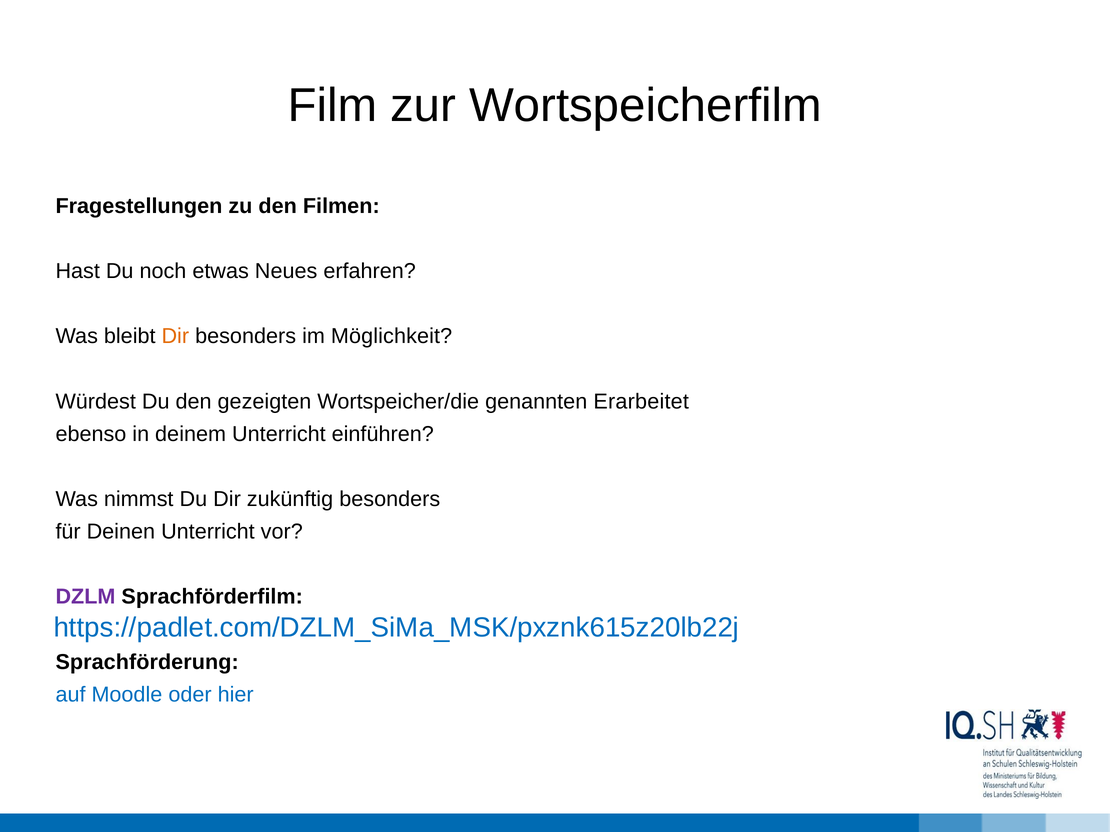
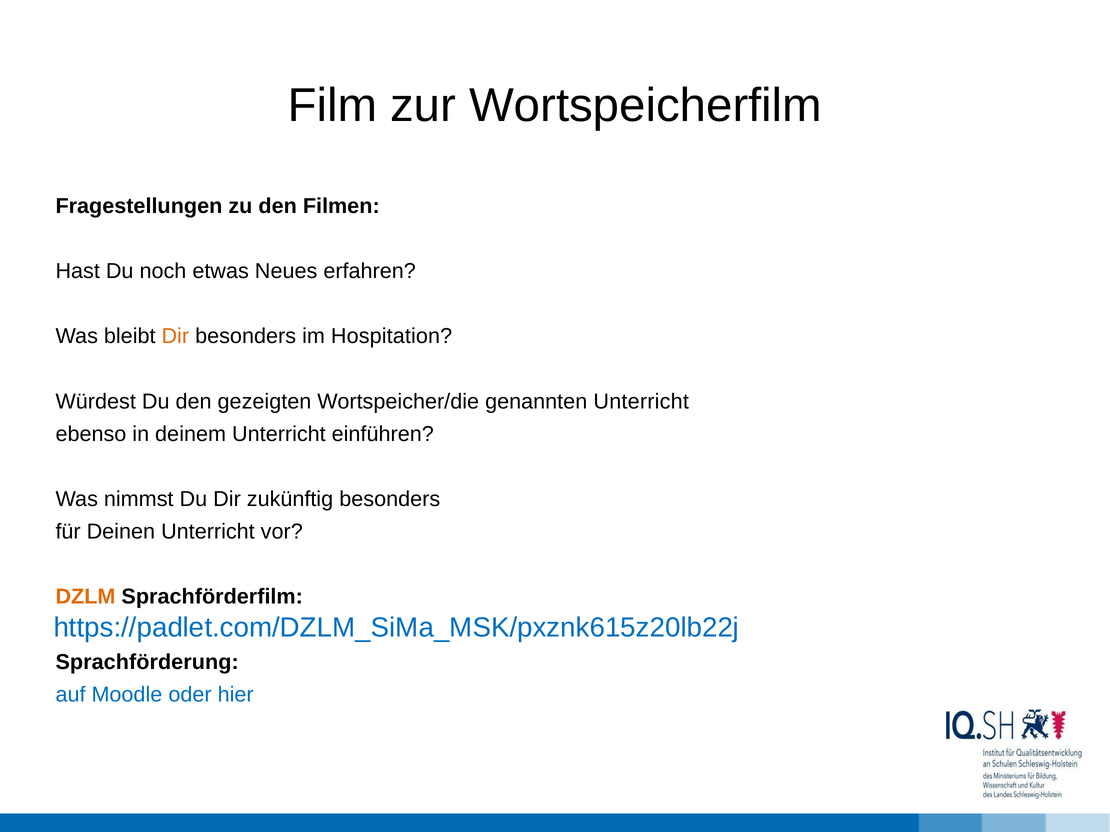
Möglichkeit: Möglichkeit -> Hospitation (392, 336)
genannten Erarbeitet: Erarbeitet -> Unterricht (641, 402)
DZLM colour: purple -> orange (85, 597)
